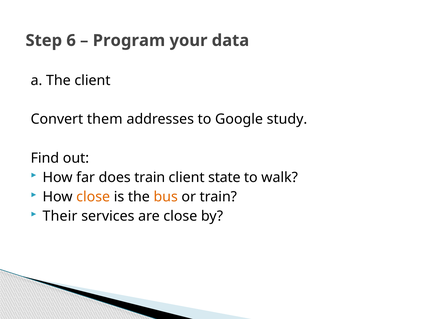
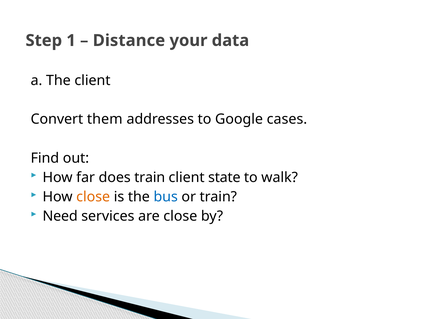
6: 6 -> 1 (71, 41)
Program: Program -> Distance (129, 41)
study: study -> cases (287, 119)
bus colour: orange -> blue (166, 197)
Their: Their -> Need (60, 216)
